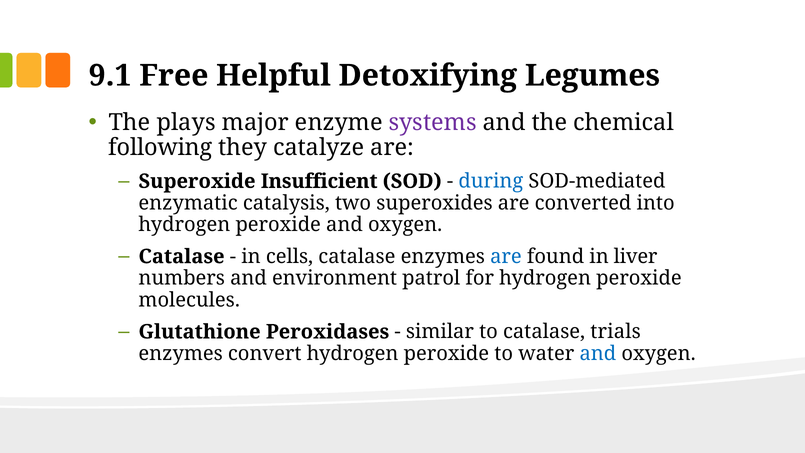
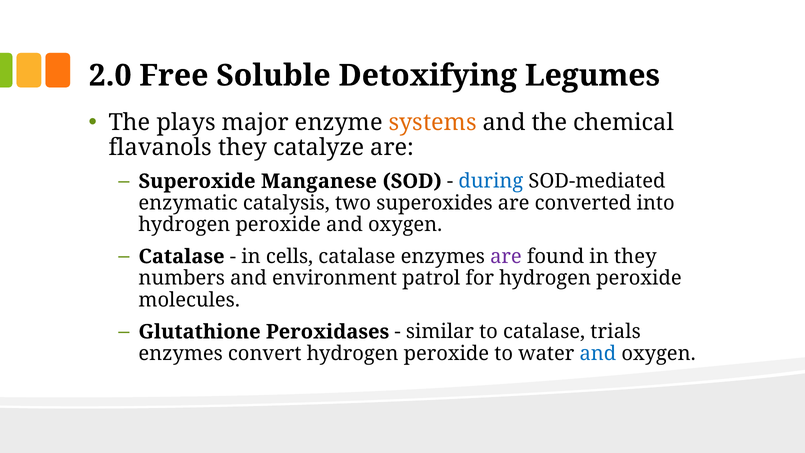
9.1: 9.1 -> 2.0 (110, 76)
Helpful: Helpful -> Soluble (273, 76)
systems colour: purple -> orange (433, 122)
following: following -> flavanols (160, 148)
Insufficient: Insufficient -> Manganese (319, 181)
are colour: blue -> purple (506, 257)
in liver: liver -> they (635, 257)
